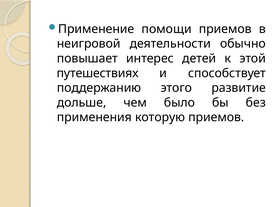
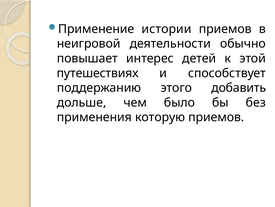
помощи: помощи -> истории (167, 29)
развитие: развитие -> добавить (239, 88)
